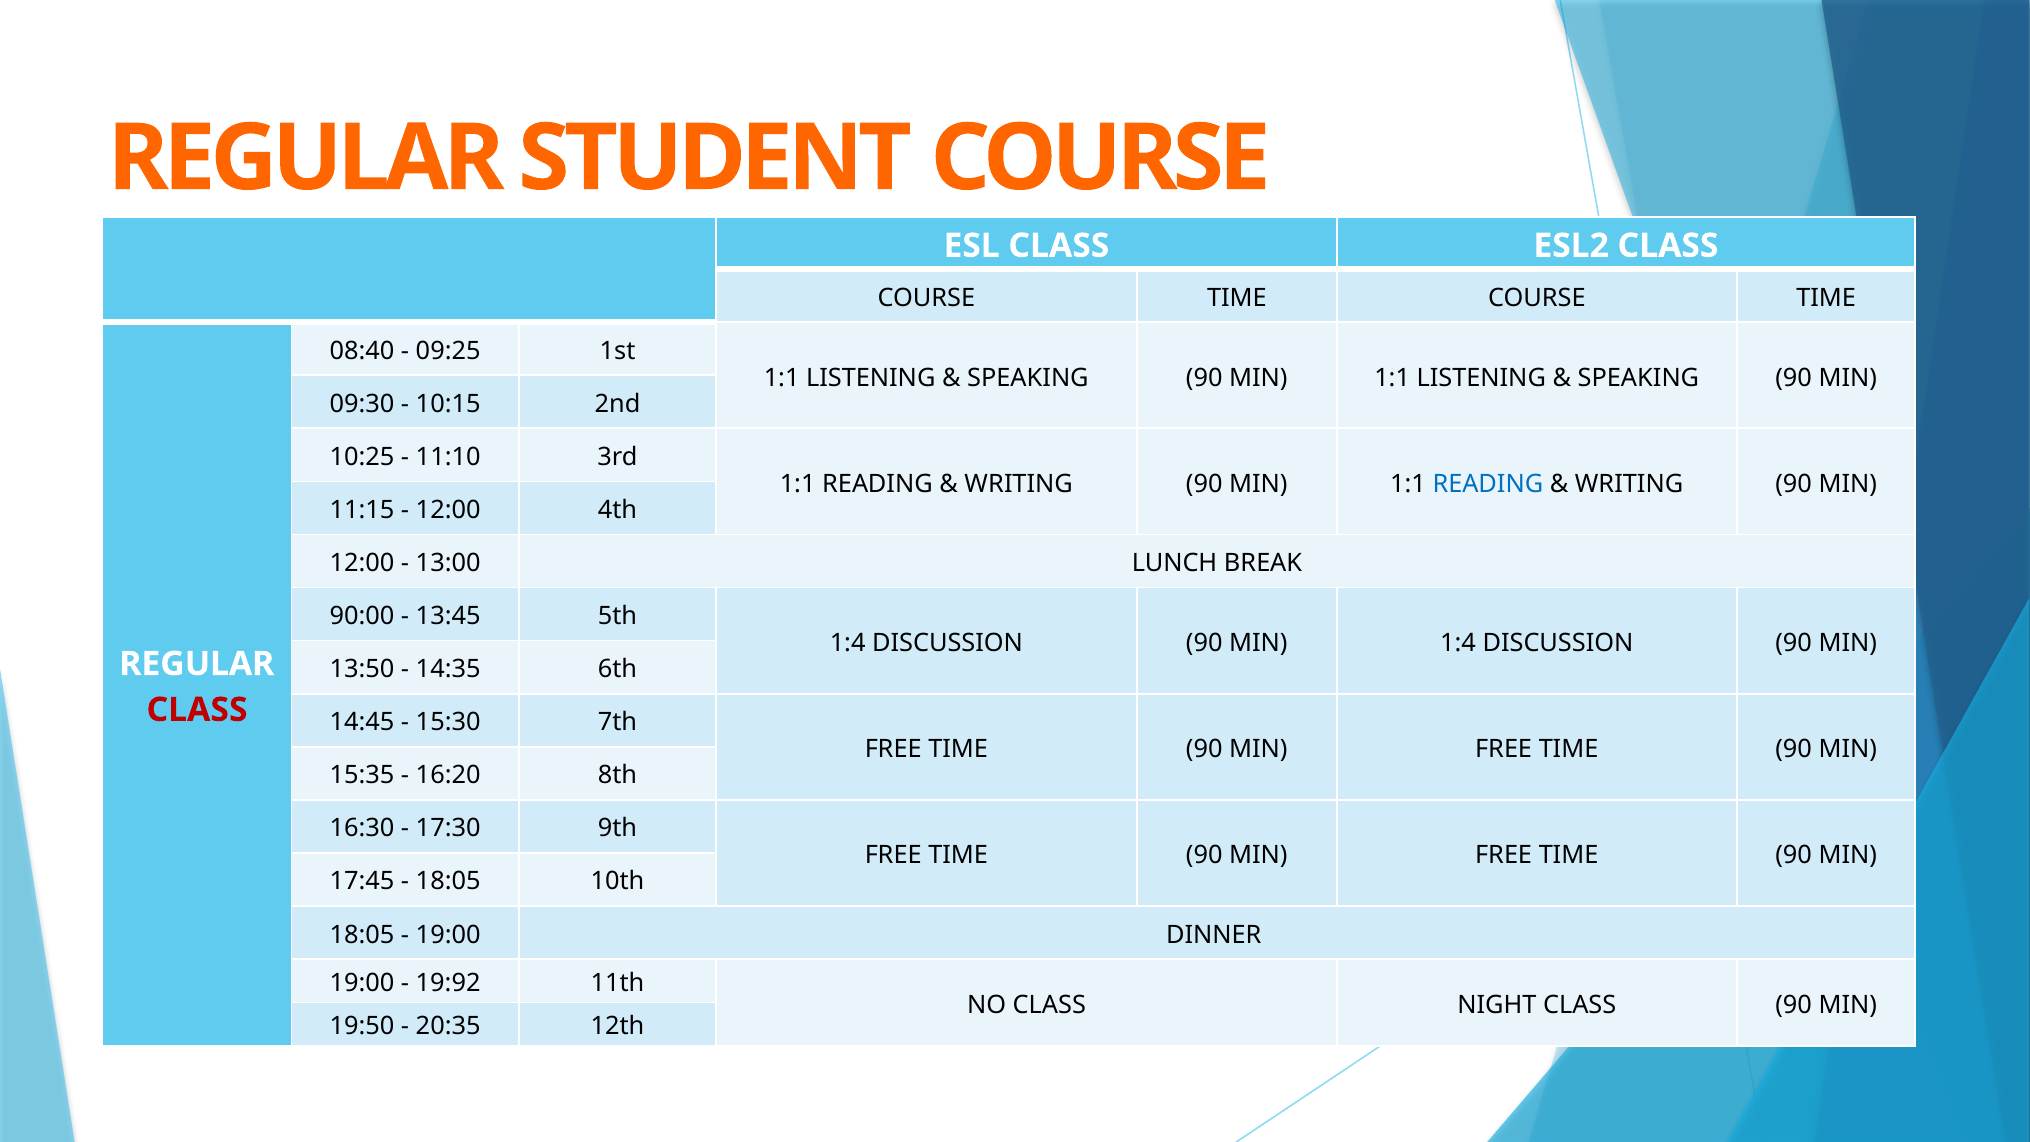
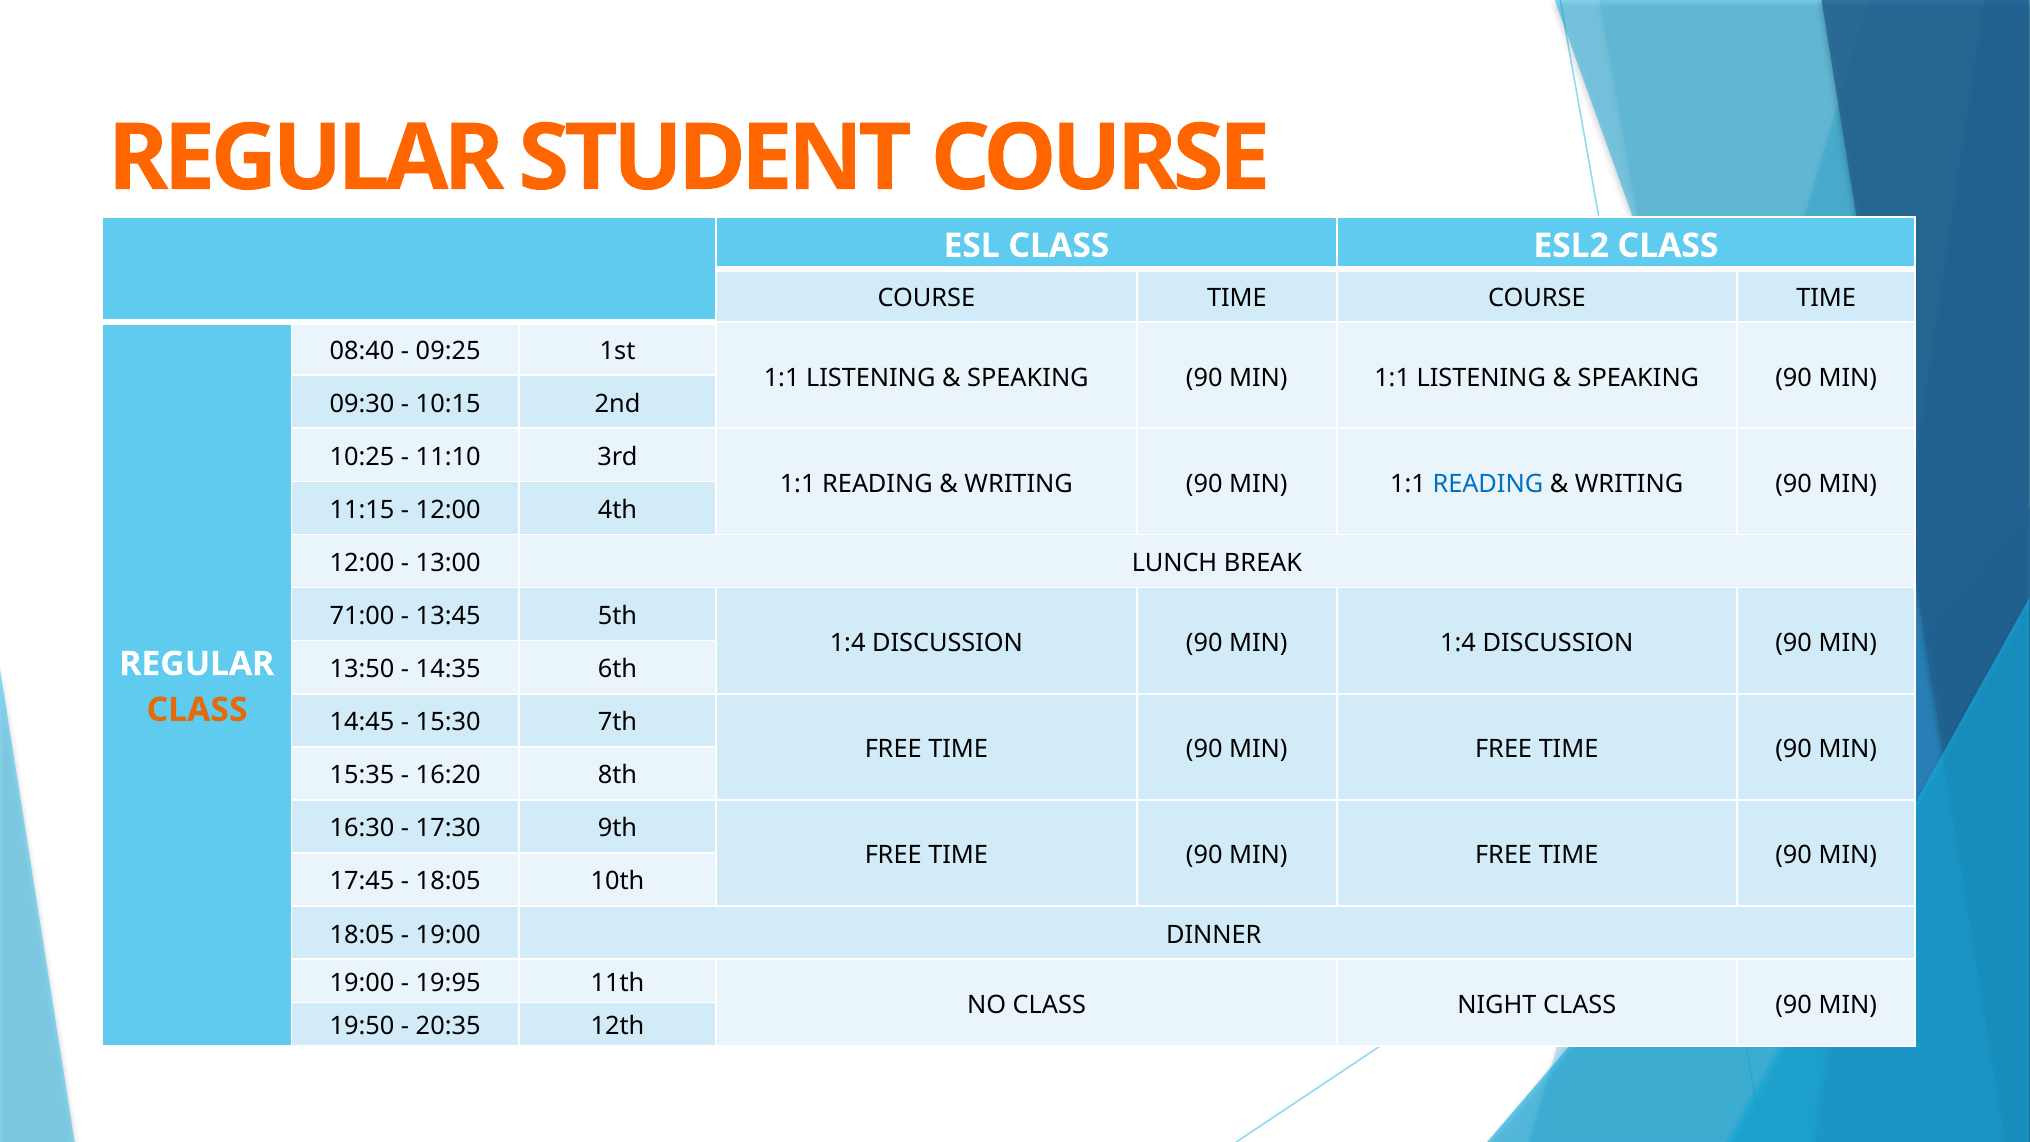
90:00: 90:00 -> 71:00 (362, 616)
CLASS colour: red -> orange (197, 710)
19:92: 19:92 -> 19:95 (448, 983)
